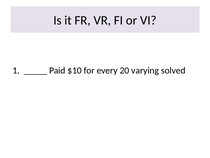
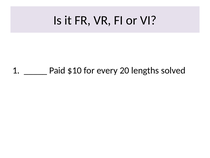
varying: varying -> lengths (145, 70)
